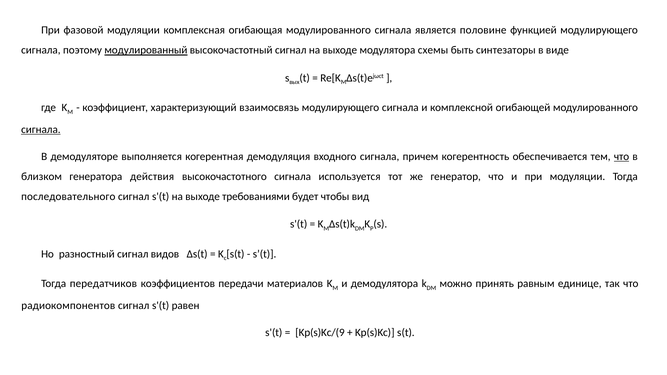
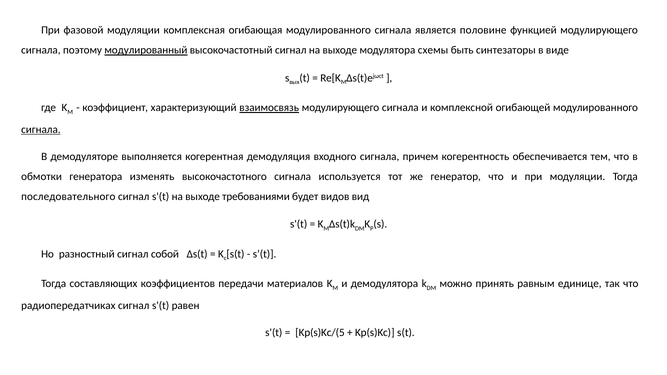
взаимосвязь underline: none -> present (269, 108)
что underline: present -> none (622, 157)
близком: близком -> обмотки (42, 177)
действия: действия -> изменять (152, 177)
чтобы: чтобы -> видов (335, 197)
видов: видов -> собой (165, 254)
передатчиков: передатчиков -> составляющих (103, 284)
радиокомпонентов: радиокомпонентов -> радиопередатчиках (68, 306)
Kp(s)Kc/(9: Kp(s)Kc/(9 -> Kp(s)Kc/(5 (320, 333)
